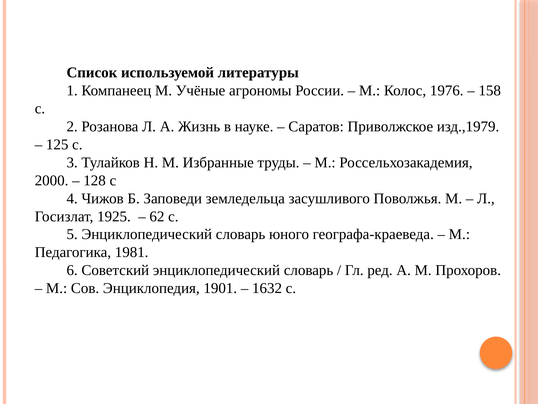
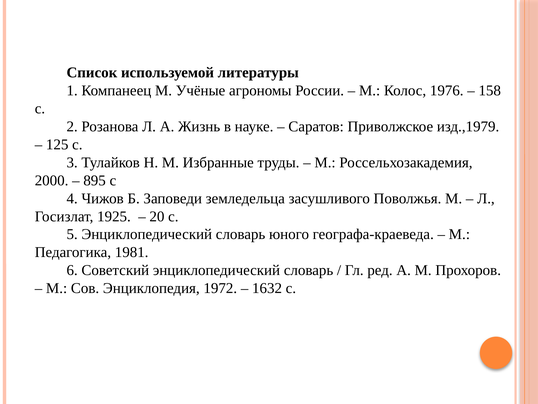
128: 128 -> 895 (95, 180)
62: 62 -> 20 (157, 216)
1901: 1901 -> 1972 (220, 288)
